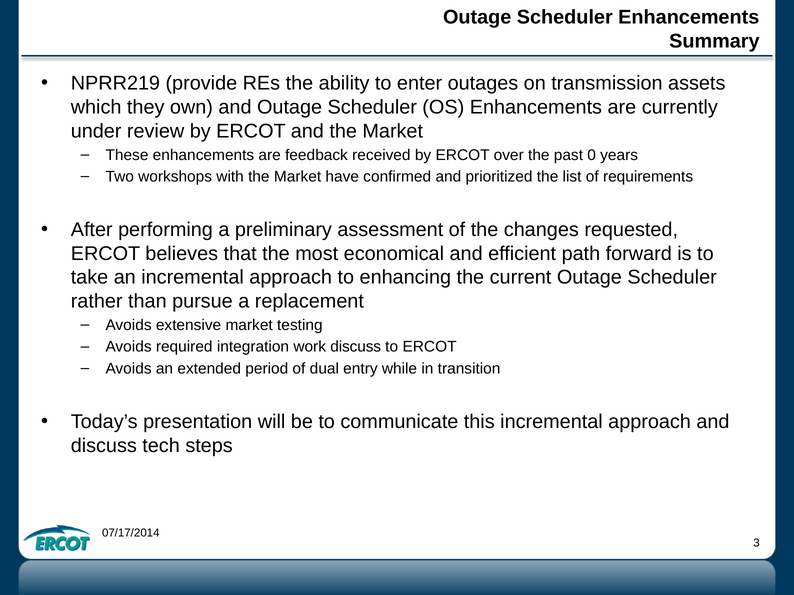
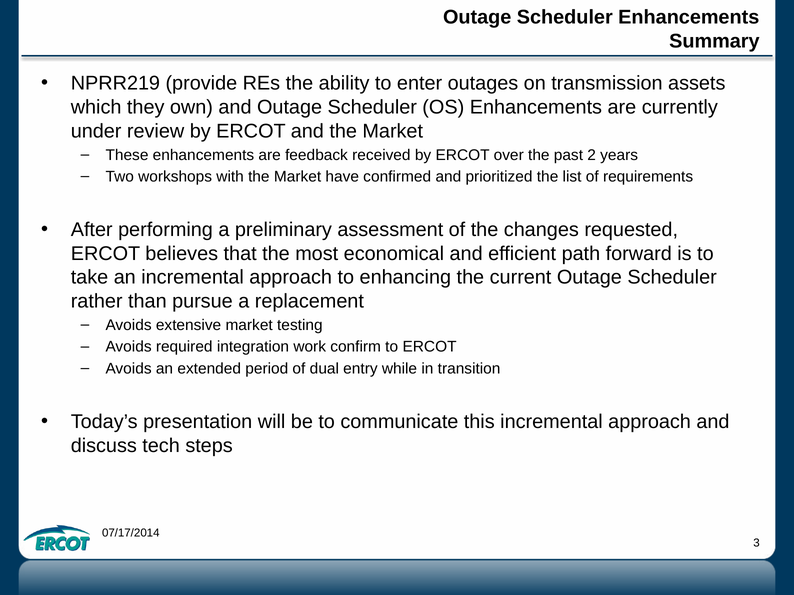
0: 0 -> 2 (592, 155)
work discuss: discuss -> confirm (356, 347)
